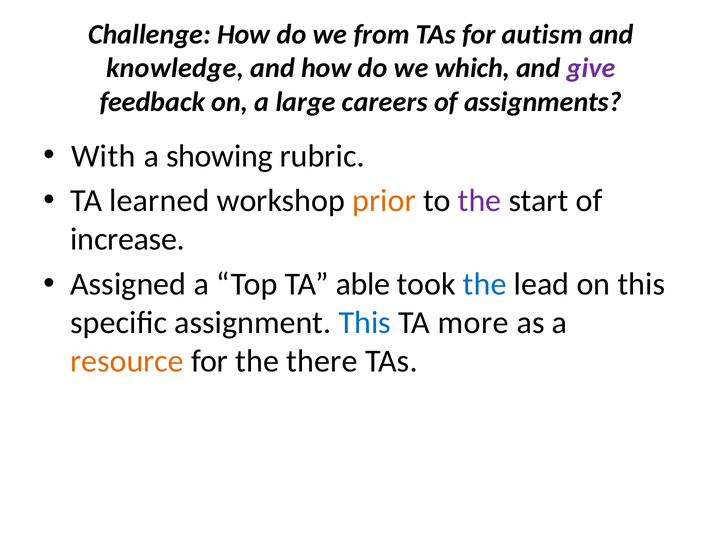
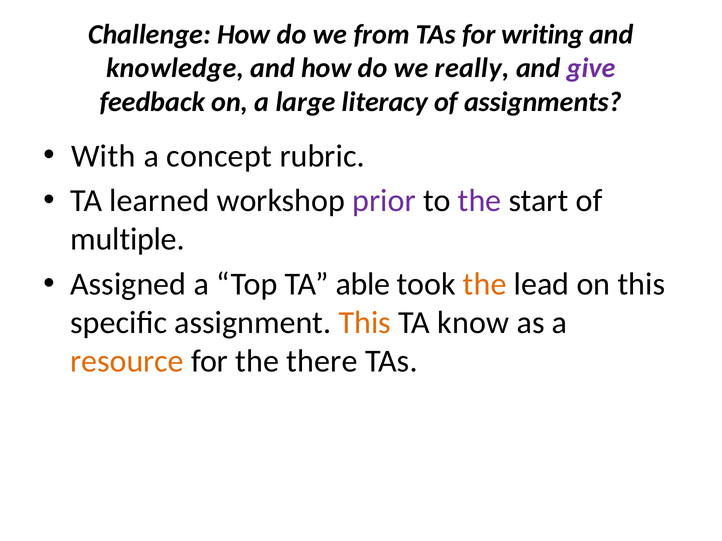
autism: autism -> writing (542, 34)
which: which -> really (472, 68)
careers: careers -> literacy (385, 102)
showing: showing -> concept (219, 156)
prior colour: orange -> purple (384, 201)
increase: increase -> multiple (128, 240)
the colour: blue -> orange (485, 285)
This colour: blue -> orange (365, 323)
more: more -> know (473, 323)
